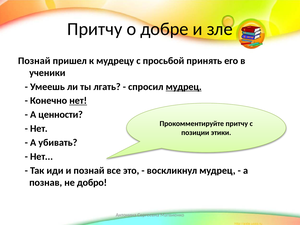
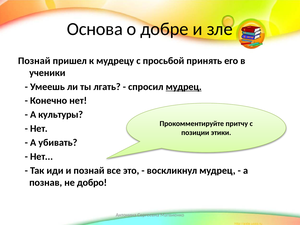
Притчу: Притчу -> Основа (95, 29)
нет underline: present -> none (78, 101)
ценности: ценности -> культуры (61, 115)
